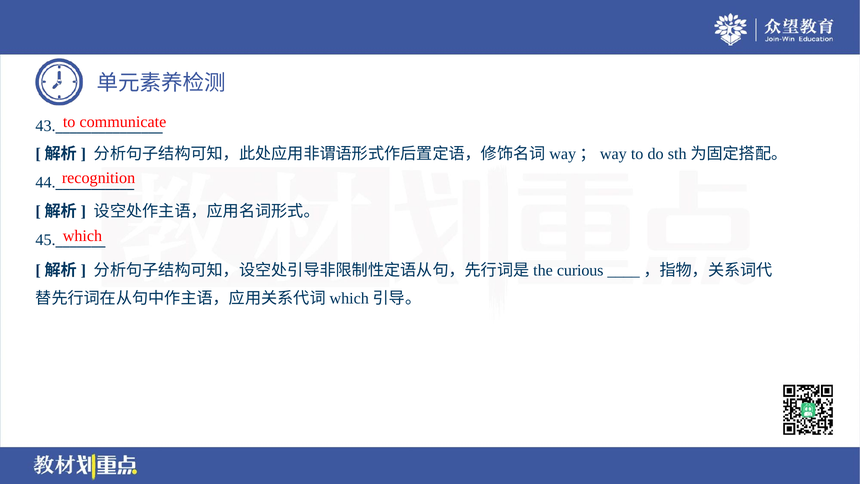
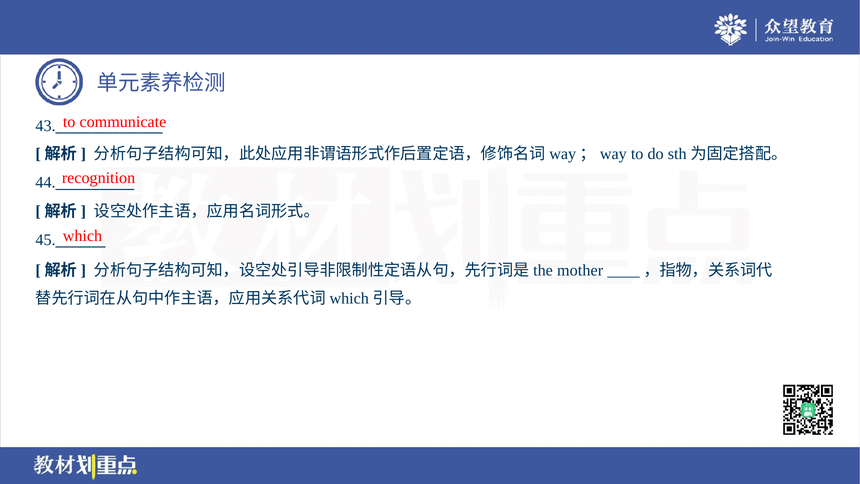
curious: curious -> mother (580, 270)
